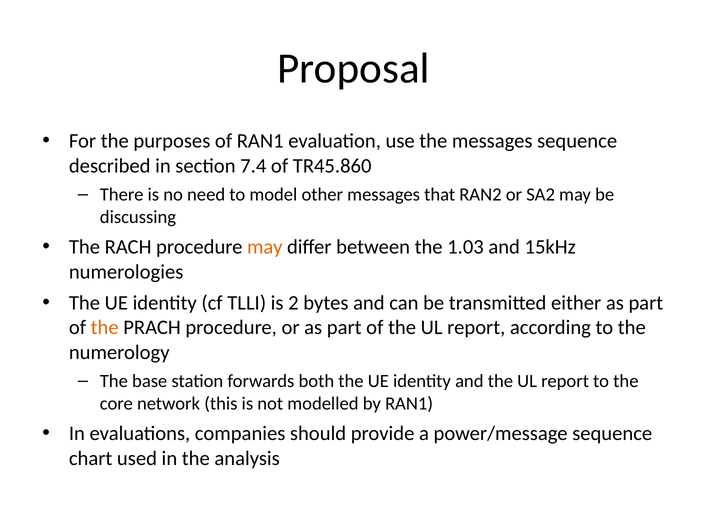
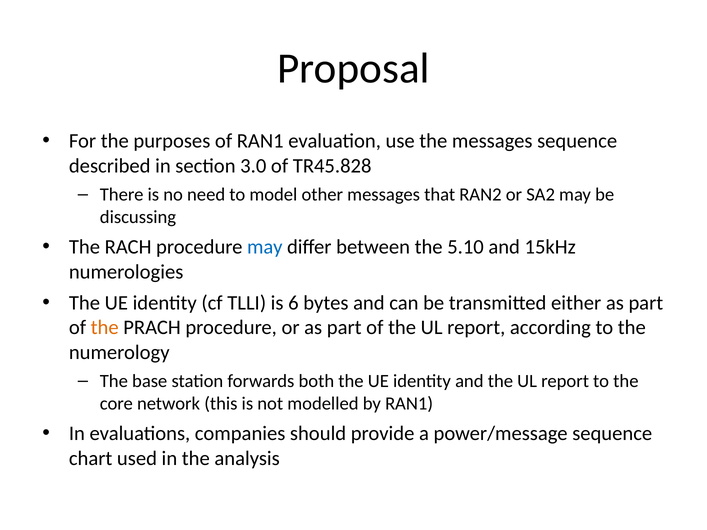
7.4: 7.4 -> 3.0 (253, 166)
TR45.860: TR45.860 -> TR45.828 (332, 166)
may colour: orange -> blue (265, 247)
1.03: 1.03 -> 5.10 (466, 247)
2: 2 -> 6 (293, 303)
